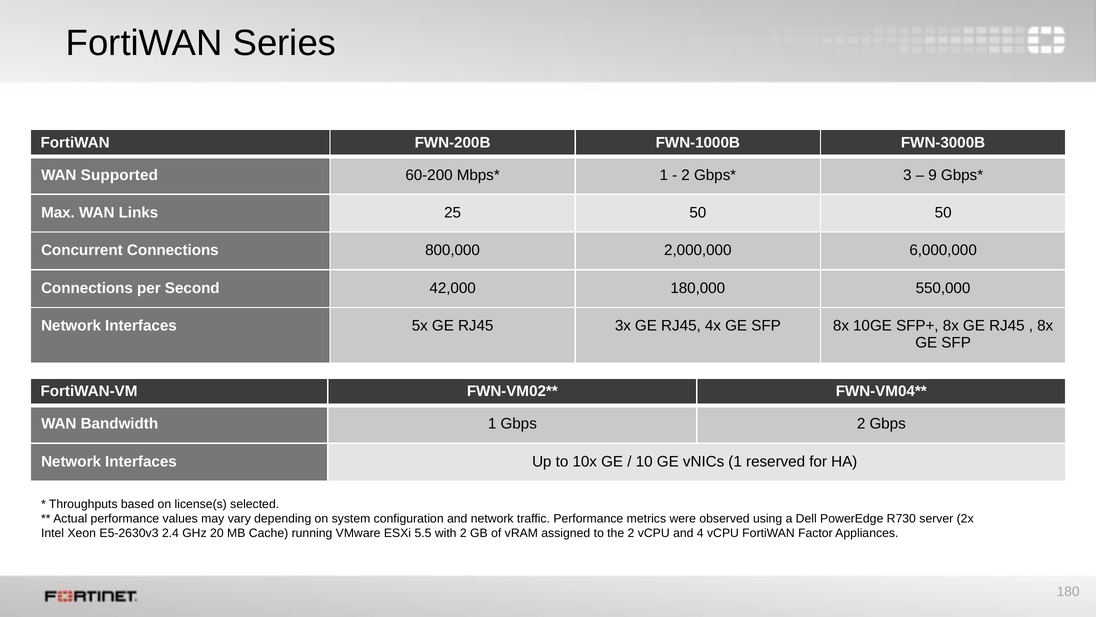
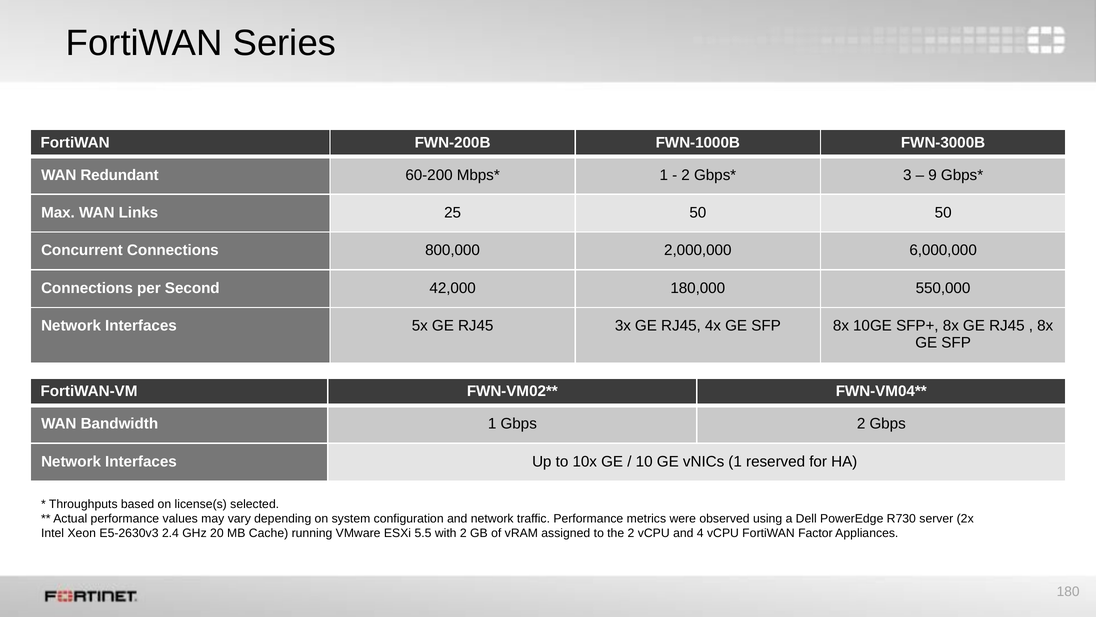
Supported: Supported -> Redundant (120, 175)
